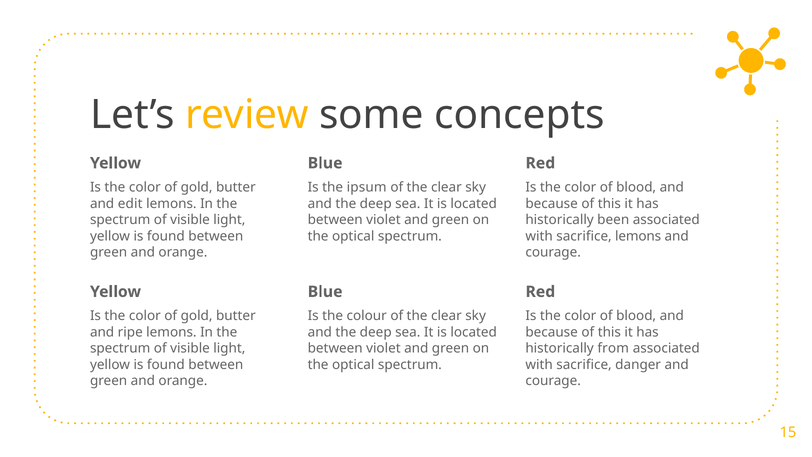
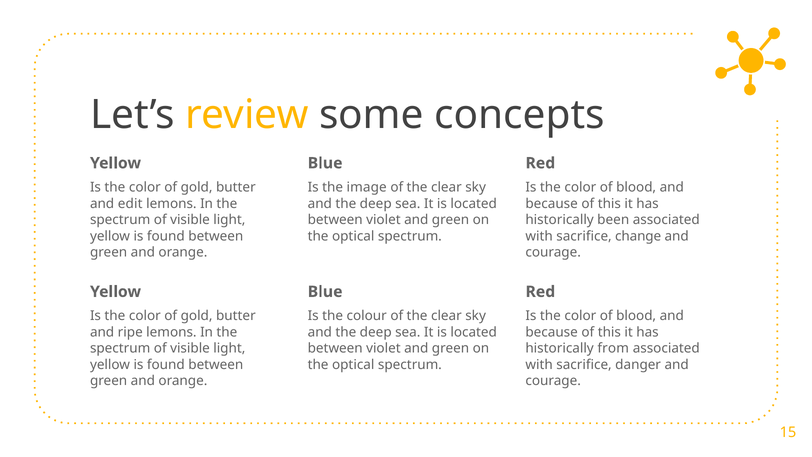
ipsum: ipsum -> image (367, 187)
sacrifice lemons: lemons -> change (638, 236)
